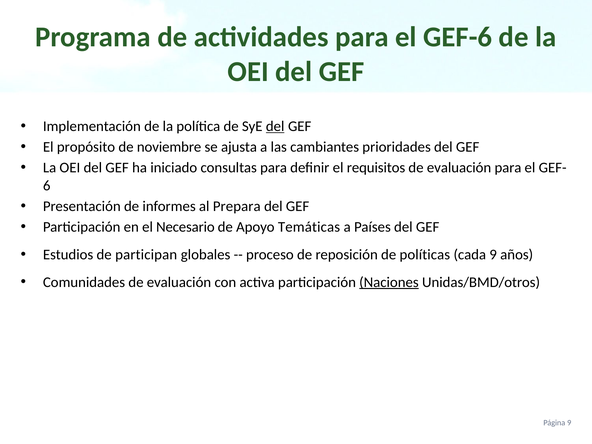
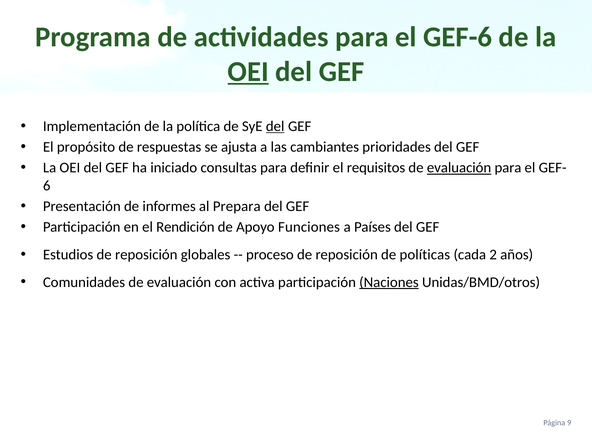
OEI underline: none -> present (248, 72)
noviembre: noviembre -> respuestas (169, 147)
evaluación underline: none -> present (459, 168)
Necesario: Necesario -> Rendición (185, 227)
Temáticas: Temáticas -> Funciones (309, 227)
Estudios de participan: participan -> reposición (146, 255)
cada 9: 9 -> 2 (493, 255)
